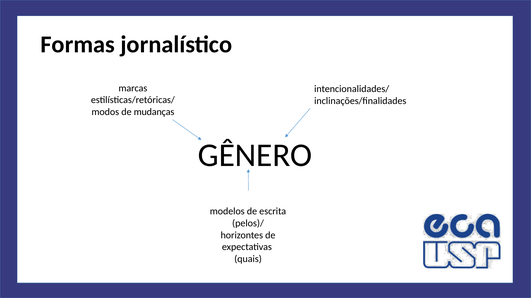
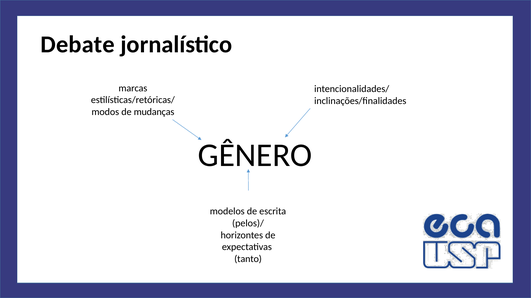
Formas: Formas -> Debate (78, 45)
quais: quais -> tanto (248, 260)
